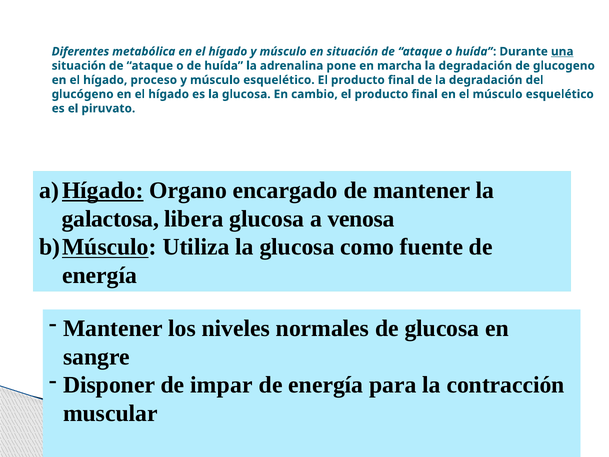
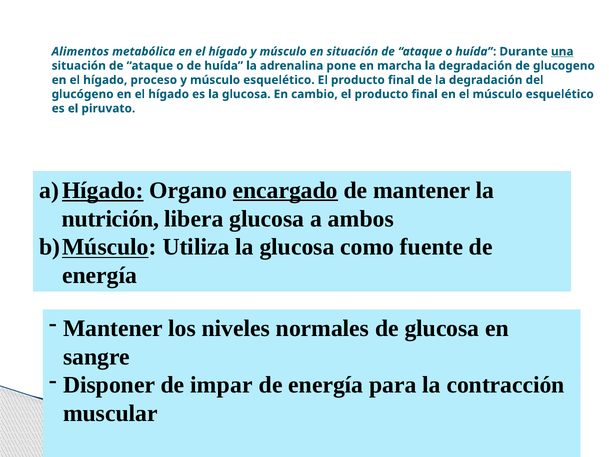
Diferentes: Diferentes -> Alimentos (80, 52)
encargado underline: none -> present (285, 190)
galactosa: galactosa -> nutrición (110, 219)
venosa: venosa -> ambos (361, 219)
